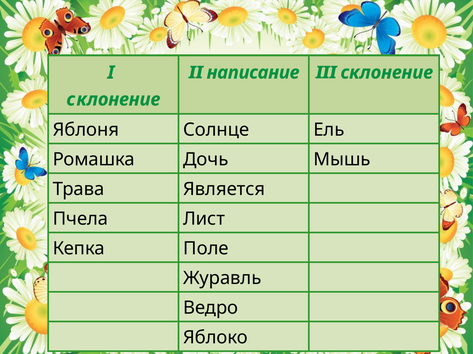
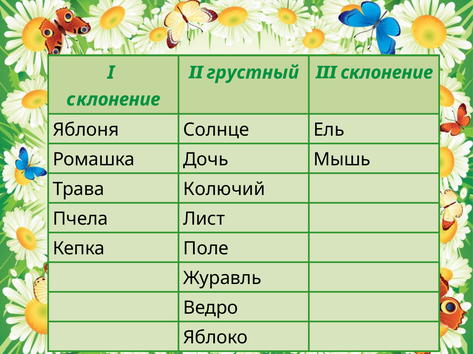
написание: написание -> грустный (253, 73)
Является: Является -> Колючий (224, 190)
